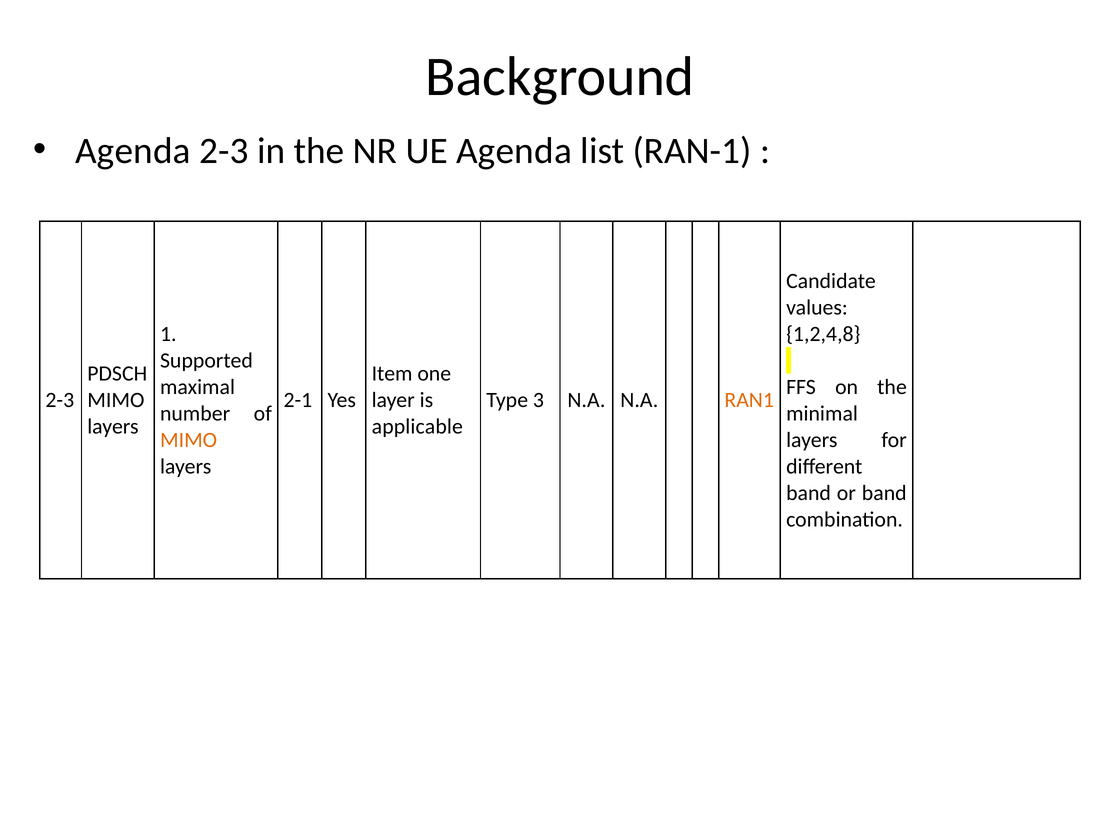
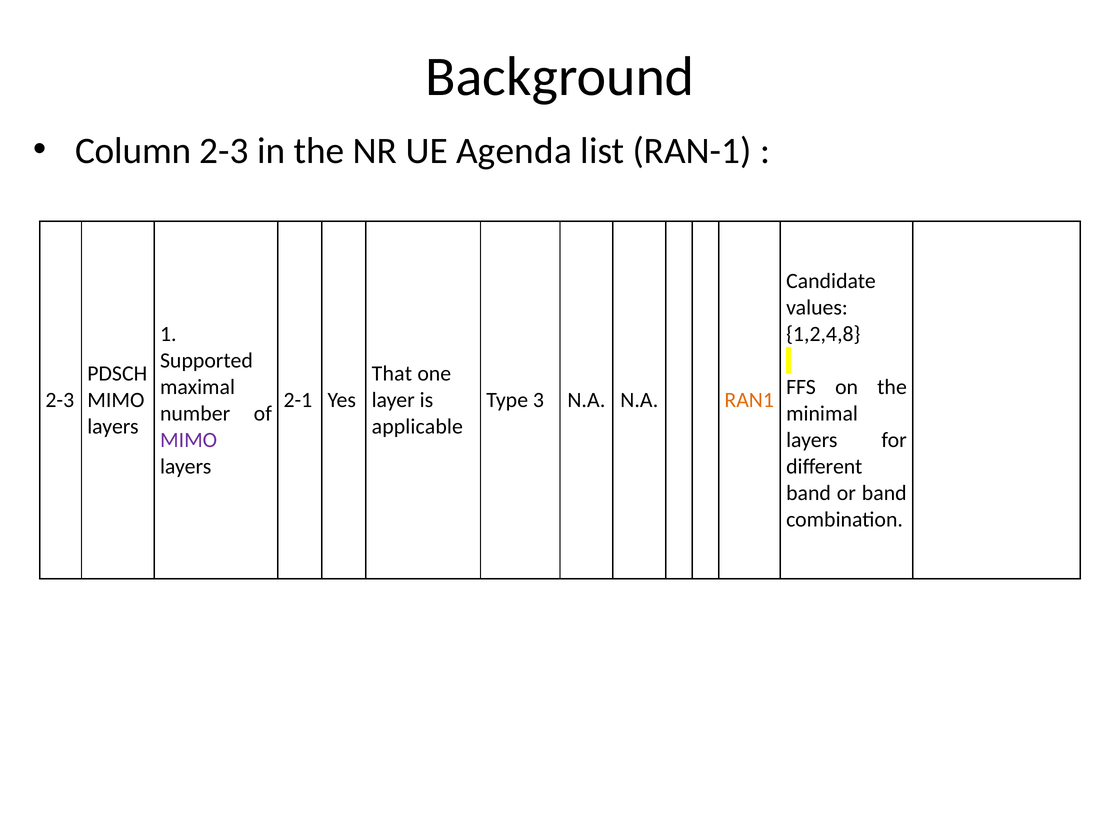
Agenda: Agenda -> Column (133, 151)
Item: Item -> That (392, 374)
MIMO colour: orange -> purple (189, 440)
